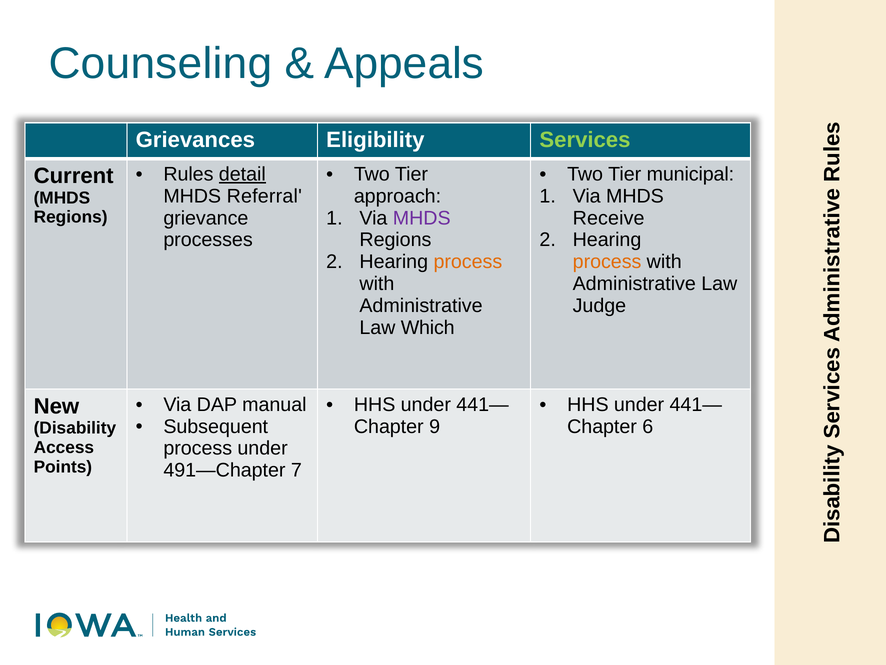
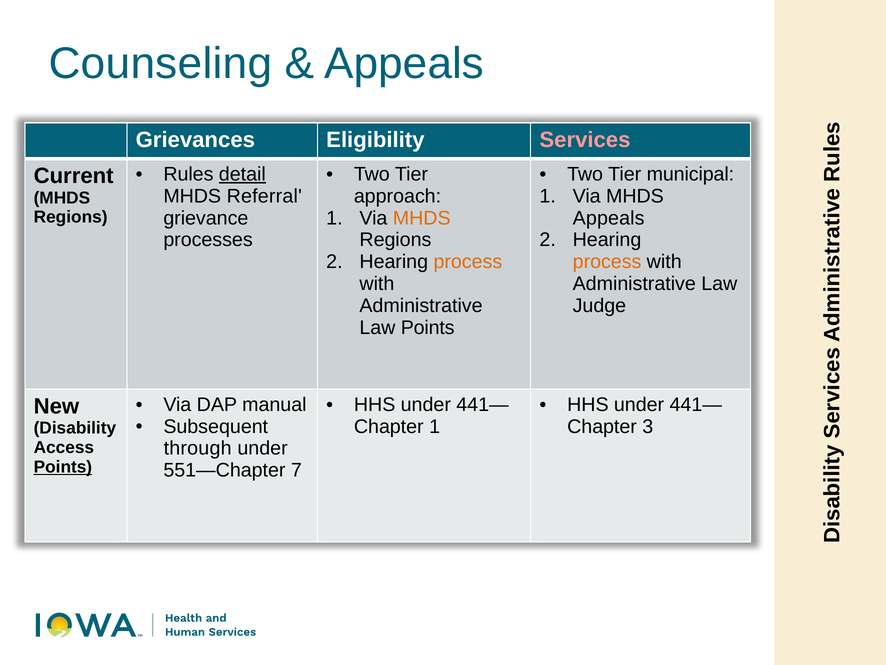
Services colour: light green -> pink (585, 140)
MHDS colour: purple -> orange (422, 218)
Receive: Receive -> Appeals (609, 218)
Law Which: Which -> Points (428, 327)
9: 9 -> 1 (435, 426)
6: 6 -> 3 (648, 426)
process: process -> through (198, 448)
Points underline: none -> present (63, 467)
491—Chapter: 491—Chapter -> 551—Chapter (224, 470)
